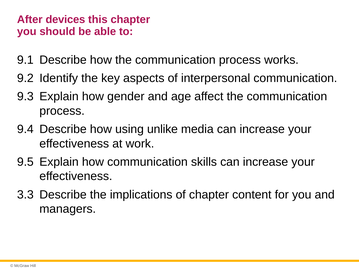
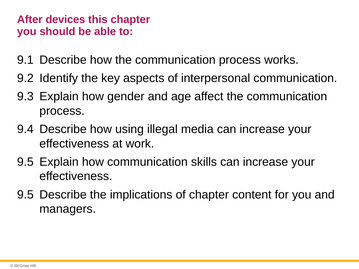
unlike: unlike -> illegal (162, 129)
3.3: 3.3 -> 9.5 (25, 195)
